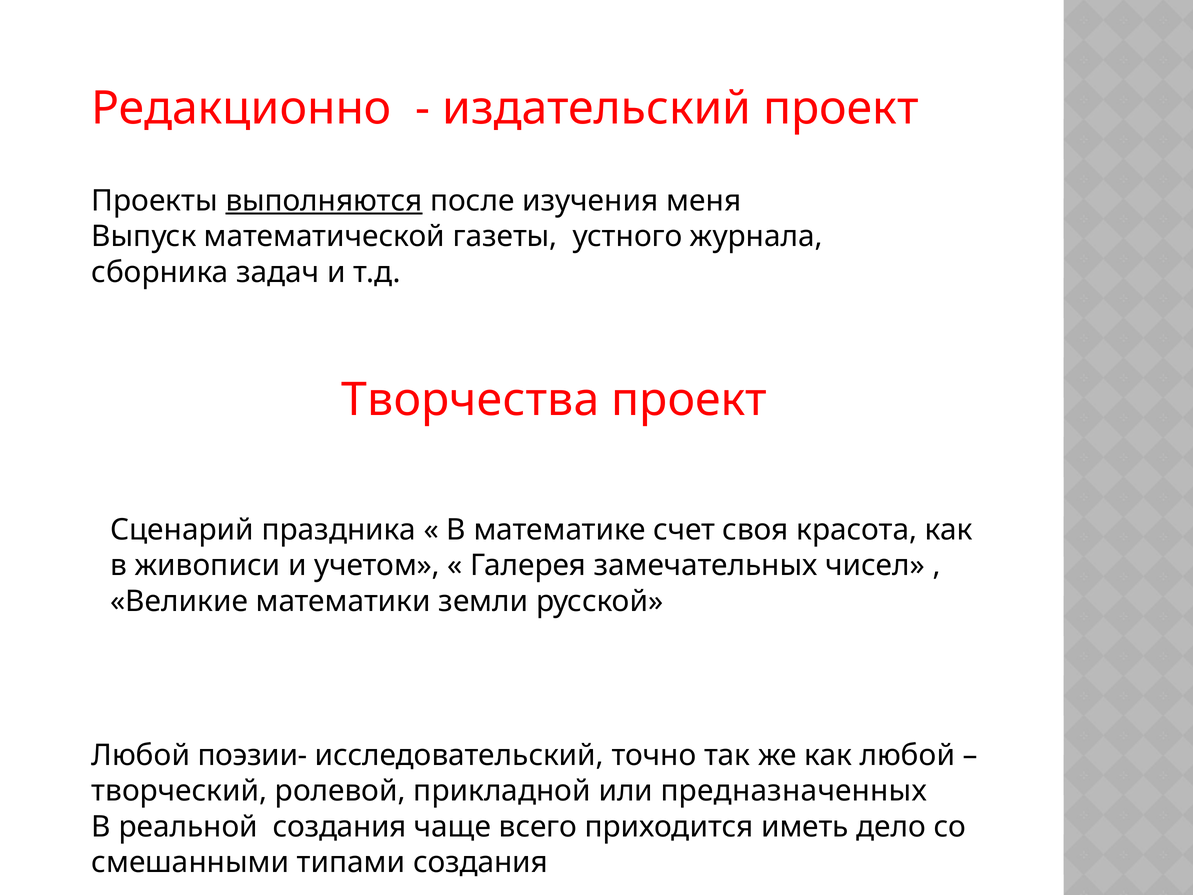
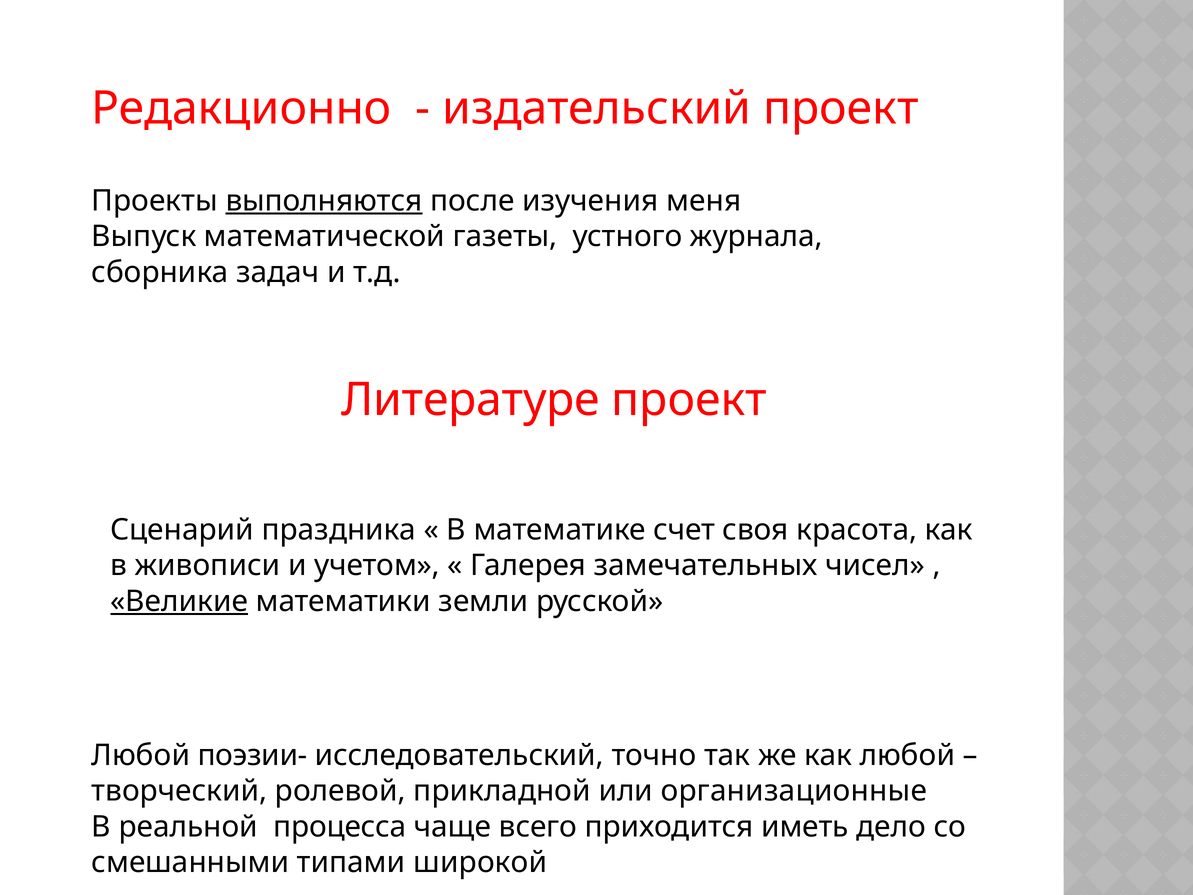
Творчества: Творчества -> Литературе (471, 400)
Великие underline: none -> present (179, 601)
предназначенных: предназначенных -> организационные (794, 791)
реальной создания: создания -> процесса (340, 827)
типами создания: создания -> широкой (480, 862)
